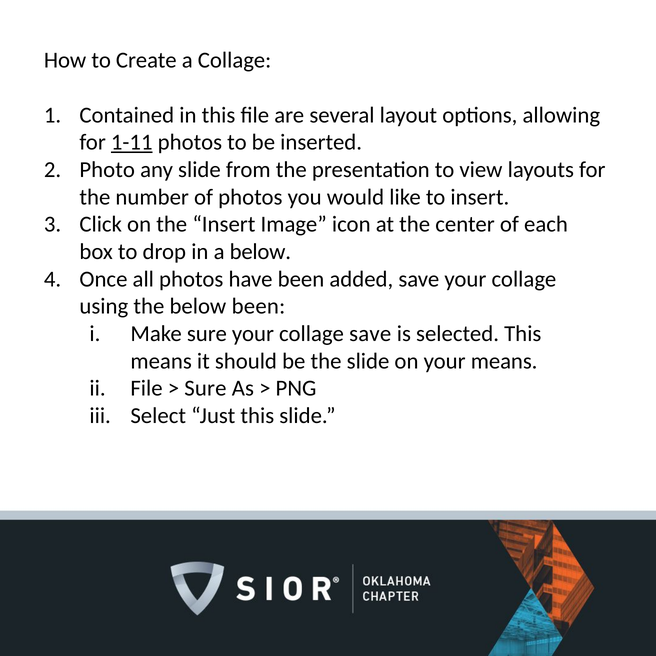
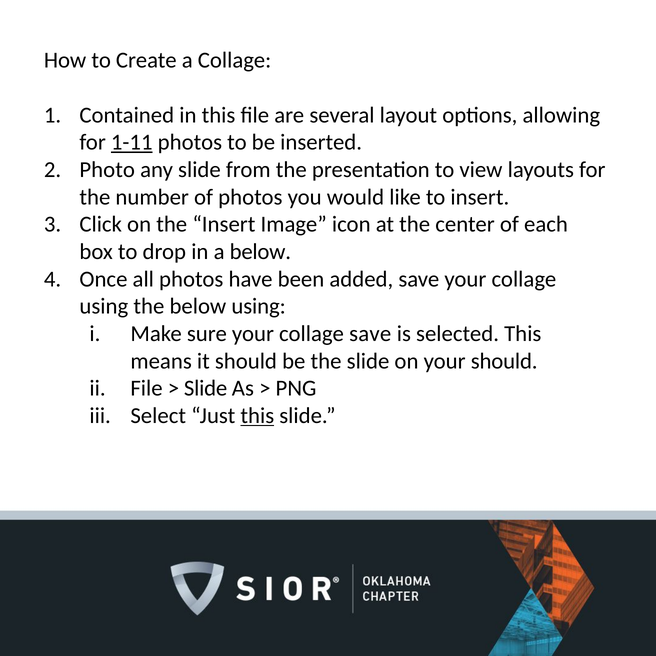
below been: been -> using (259, 306)
your means: means -> should (504, 361)
Sure: Sure -> Slide (206, 388)
this underline: none -> present (257, 416)
